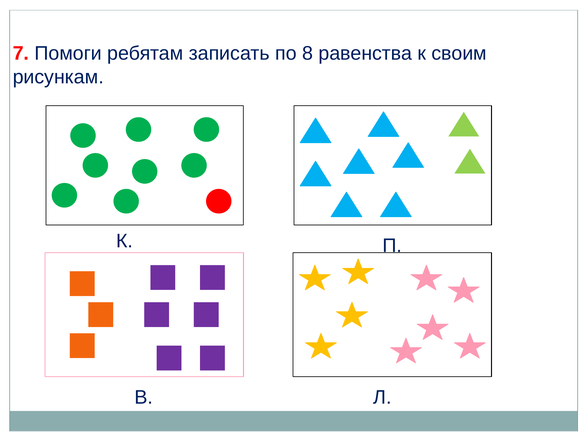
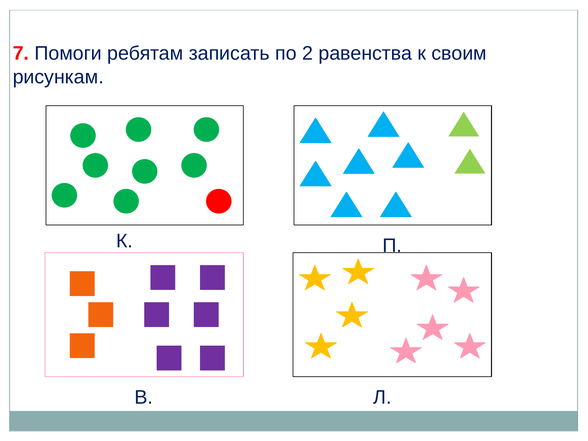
8: 8 -> 2 (308, 53)
